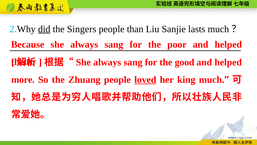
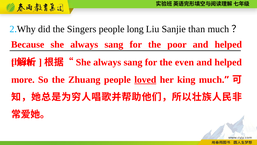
did underline: present -> none (44, 29)
than: than -> long (135, 29)
lasts: lasts -> than (197, 29)
good: good -> even (184, 62)
